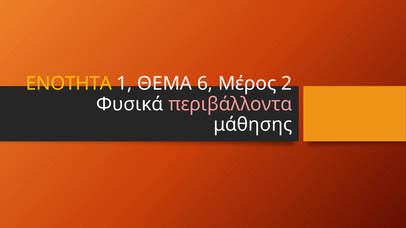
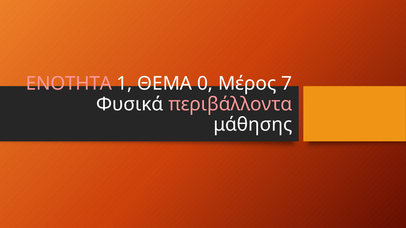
ΕΝΟΤΗΤΑ colour: yellow -> pink (69, 84)
6: 6 -> 0 (205, 84)
2: 2 -> 7 (287, 84)
